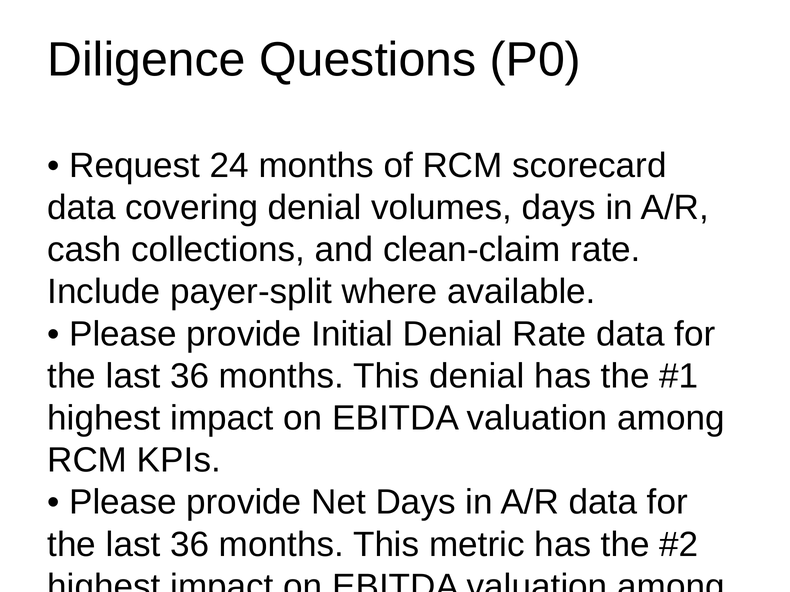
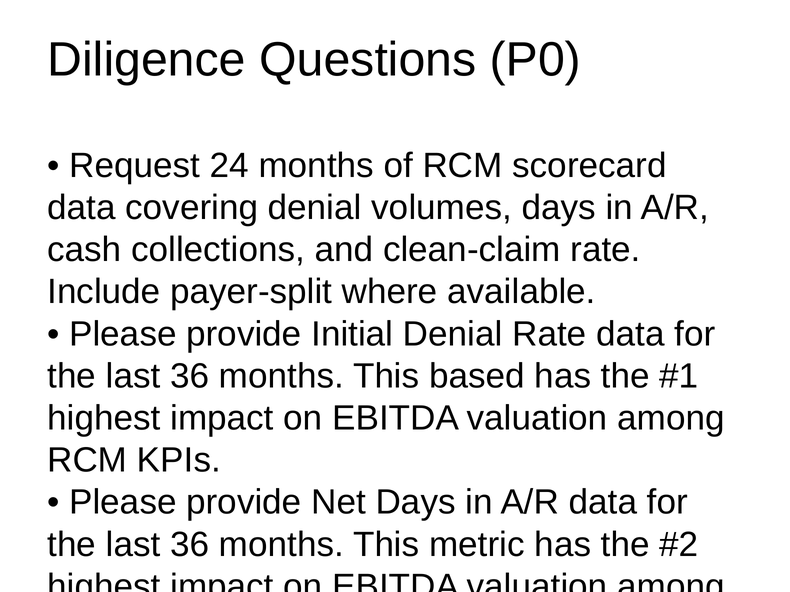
This denial: denial -> based (477, 376)
